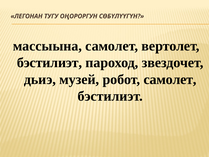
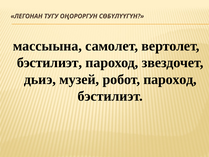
робот самолет: самолет -> пароход (170, 79)
